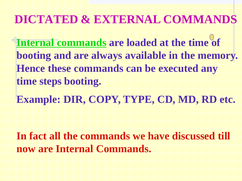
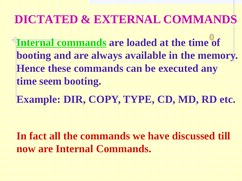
steps: steps -> seem (51, 81)
